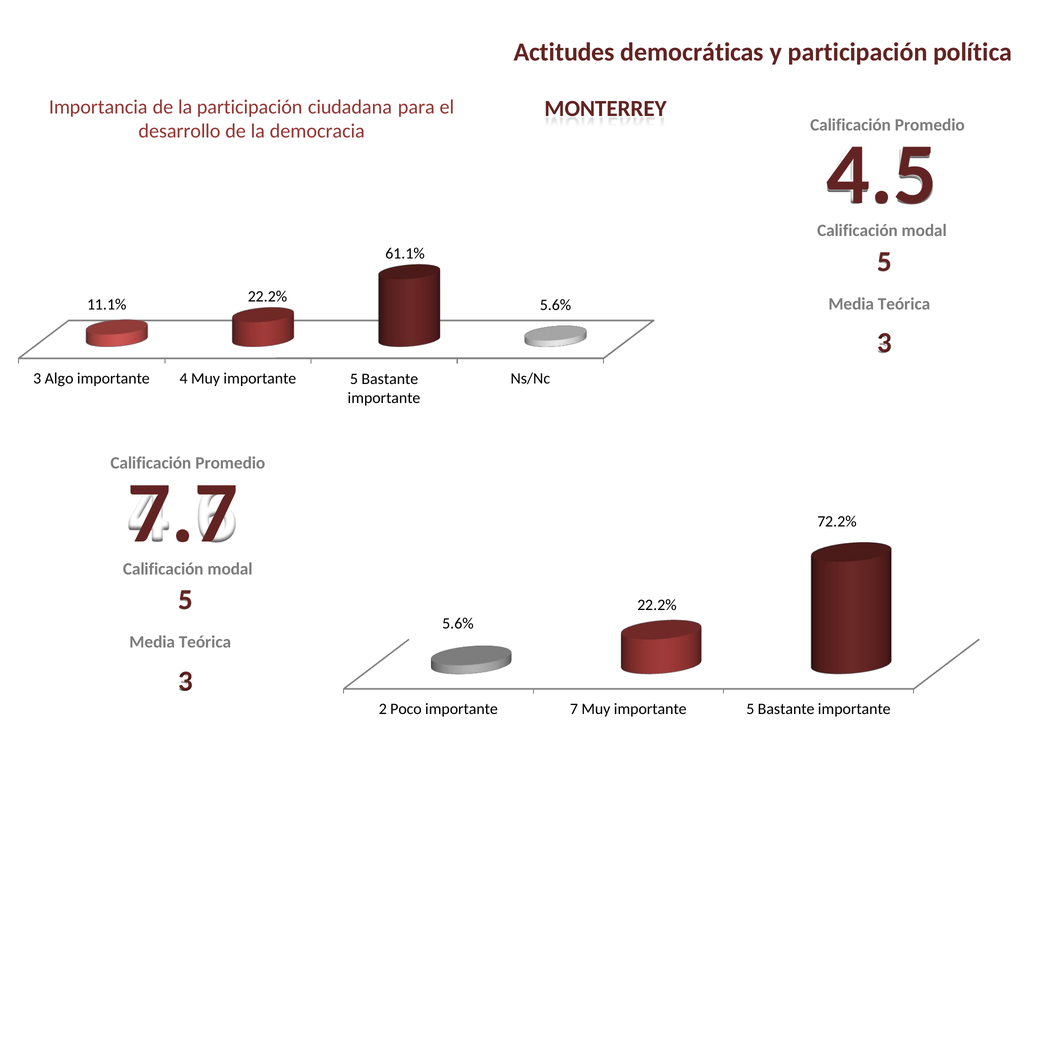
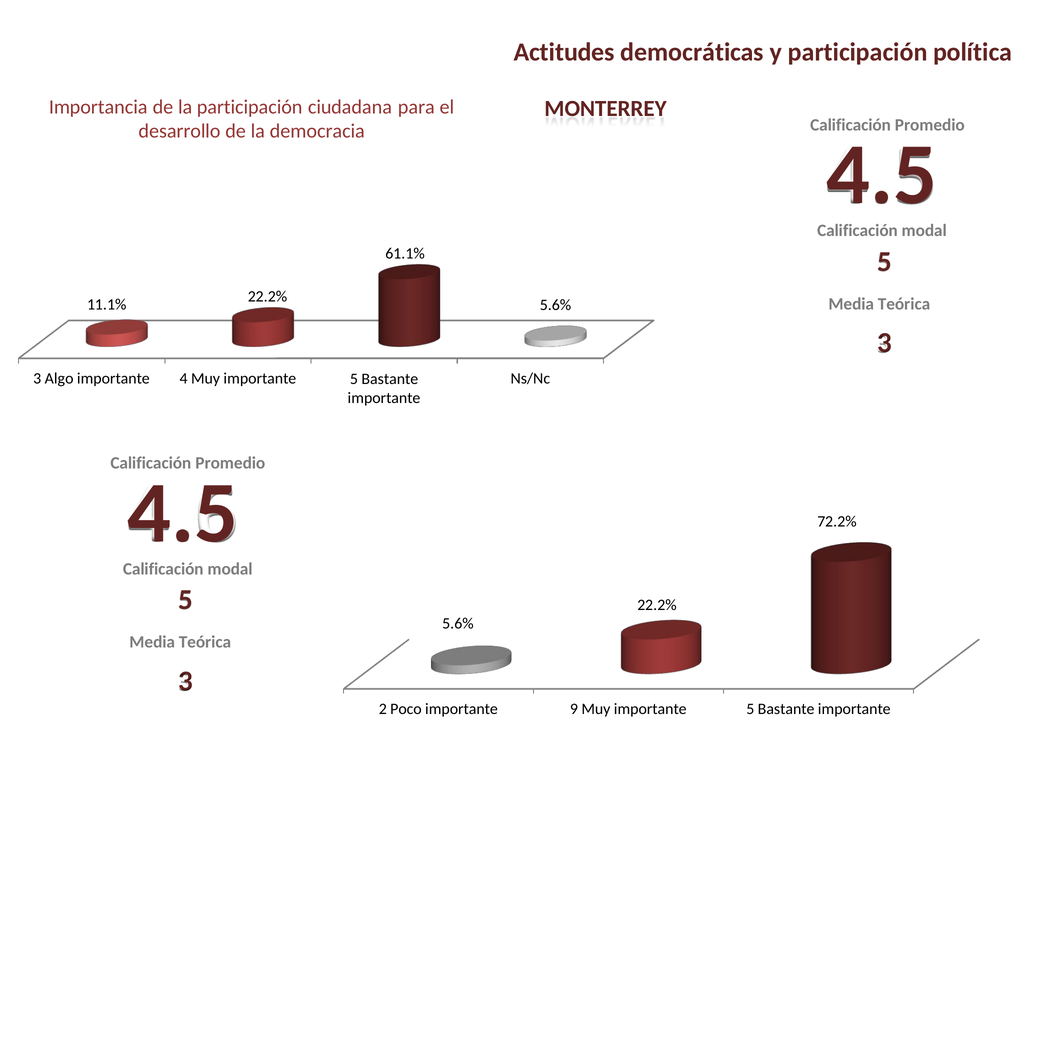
7.7: 7.7 -> 4.5 (183, 513)
7: 7 -> 9 (574, 709)
